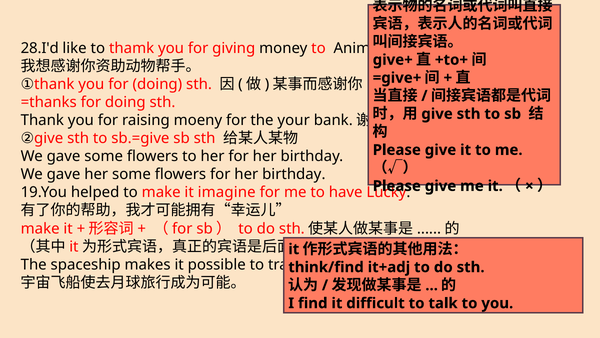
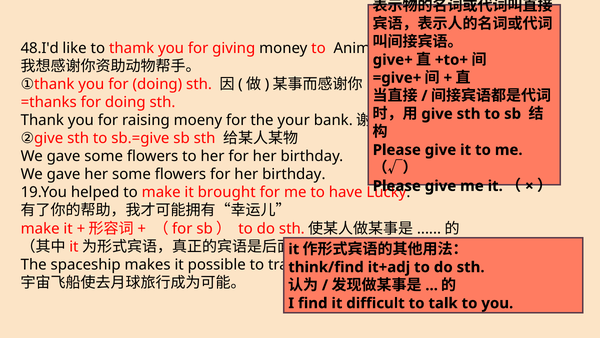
28.I'd: 28.I'd -> 48.I'd (40, 48)
imagine: imagine -> brought (227, 192)
